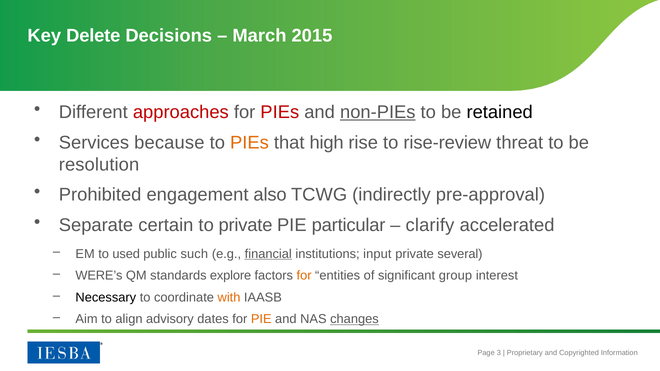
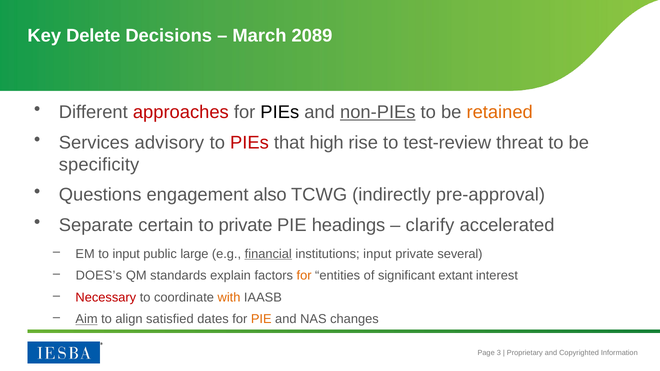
2015: 2015 -> 2089 (312, 36)
PIEs colour: red -> black (280, 112)
retained colour: black -> orange (500, 112)
because: because -> advisory (169, 143)
PIEs colour: orange -> red (249, 143)
rise-review: rise-review -> test-review (447, 143)
resolution: resolution -> specificity (99, 165)
Prohibited: Prohibited -> Questions (100, 195)
particular: particular -> headings (349, 225)
to used: used -> input (126, 254)
such: such -> large (194, 254)
WERE’s: WERE’s -> DOES’s (99, 276)
explore: explore -> explain (231, 276)
group: group -> extant (456, 276)
Necessary colour: black -> red (106, 298)
Aim underline: none -> present (87, 319)
advisory: advisory -> satisfied (170, 319)
changes underline: present -> none (354, 319)
